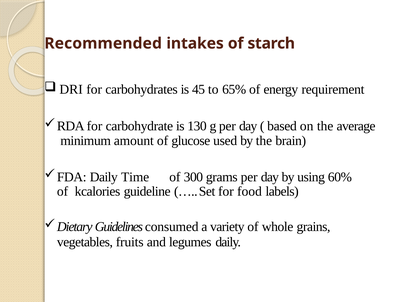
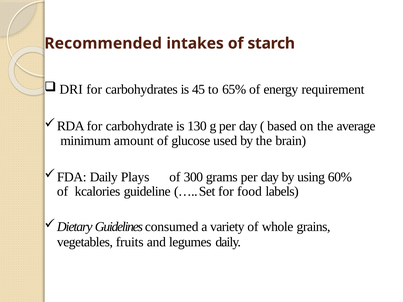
Time: Time -> Plays (135, 177)
